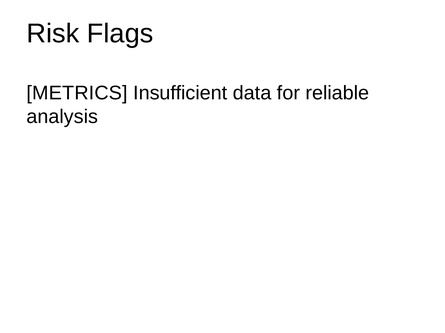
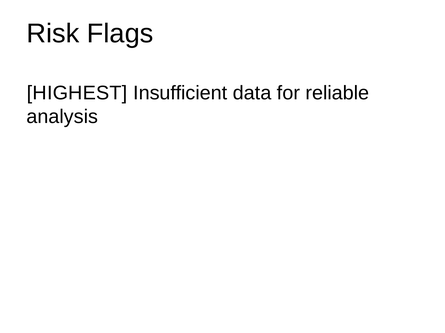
METRICS: METRICS -> HIGHEST (77, 93)
